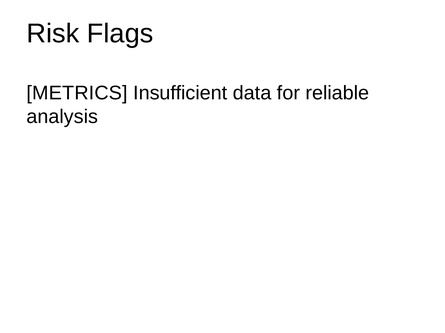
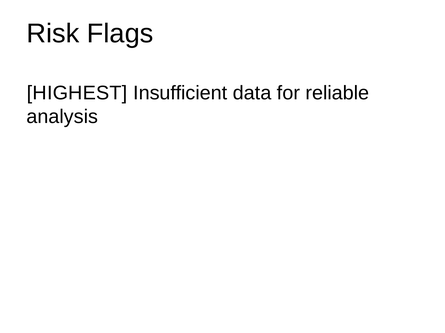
METRICS: METRICS -> HIGHEST (77, 93)
